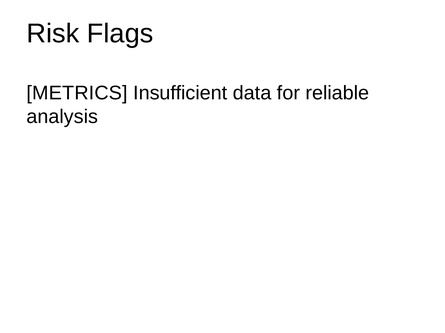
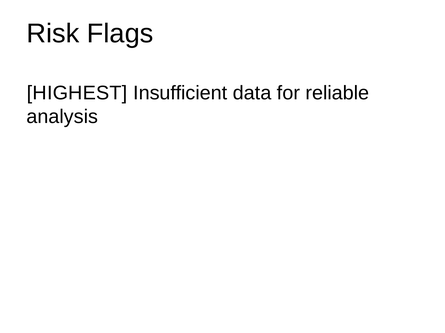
METRICS: METRICS -> HIGHEST (77, 93)
